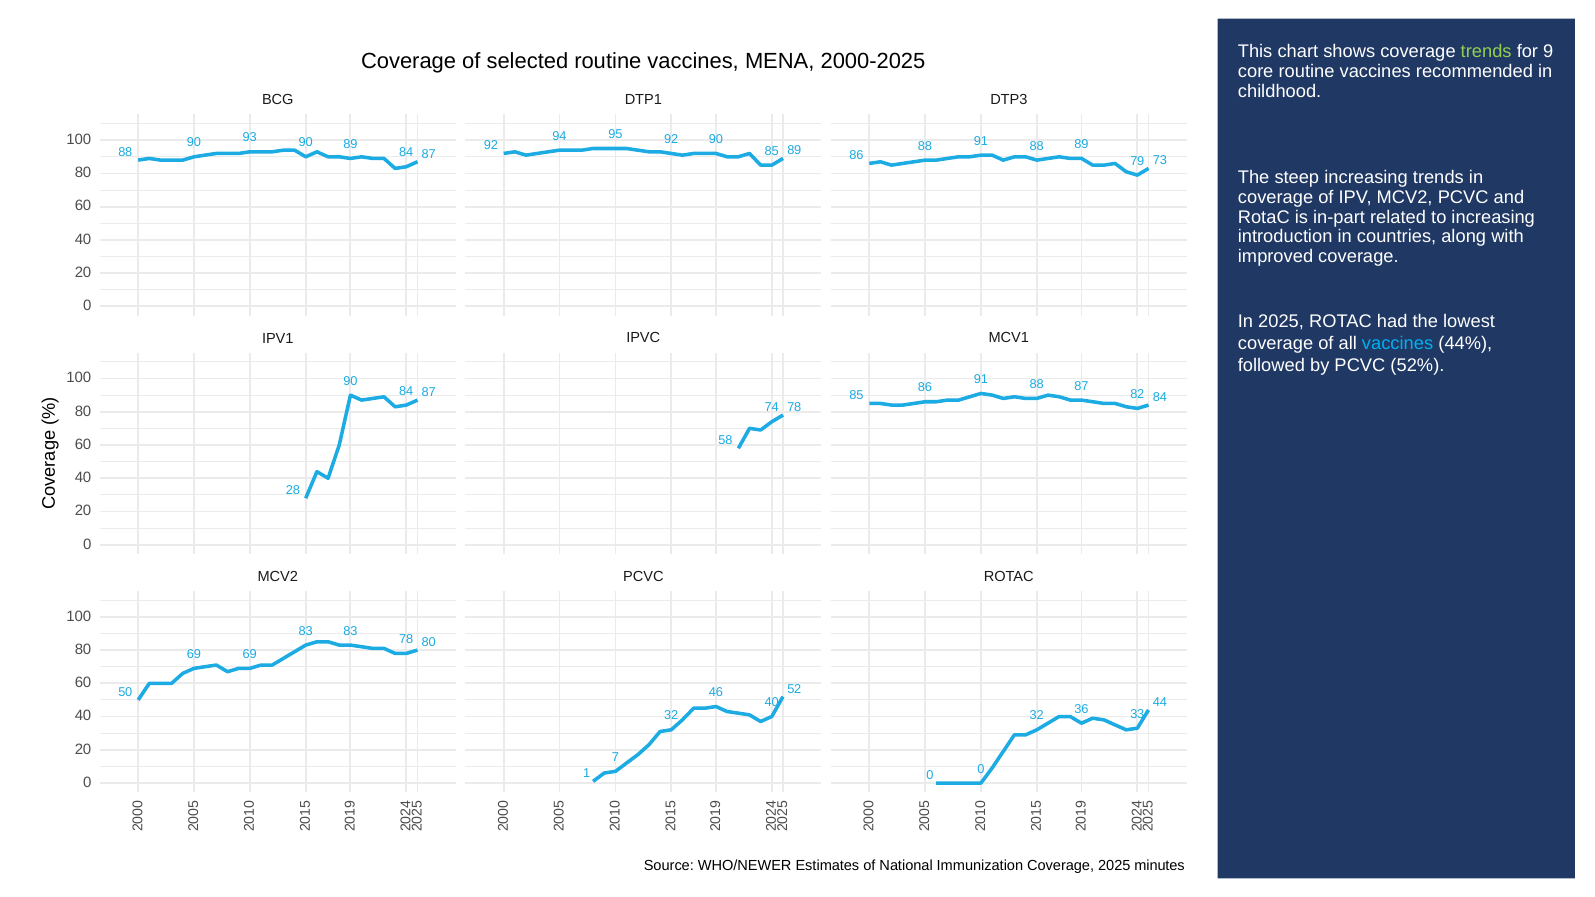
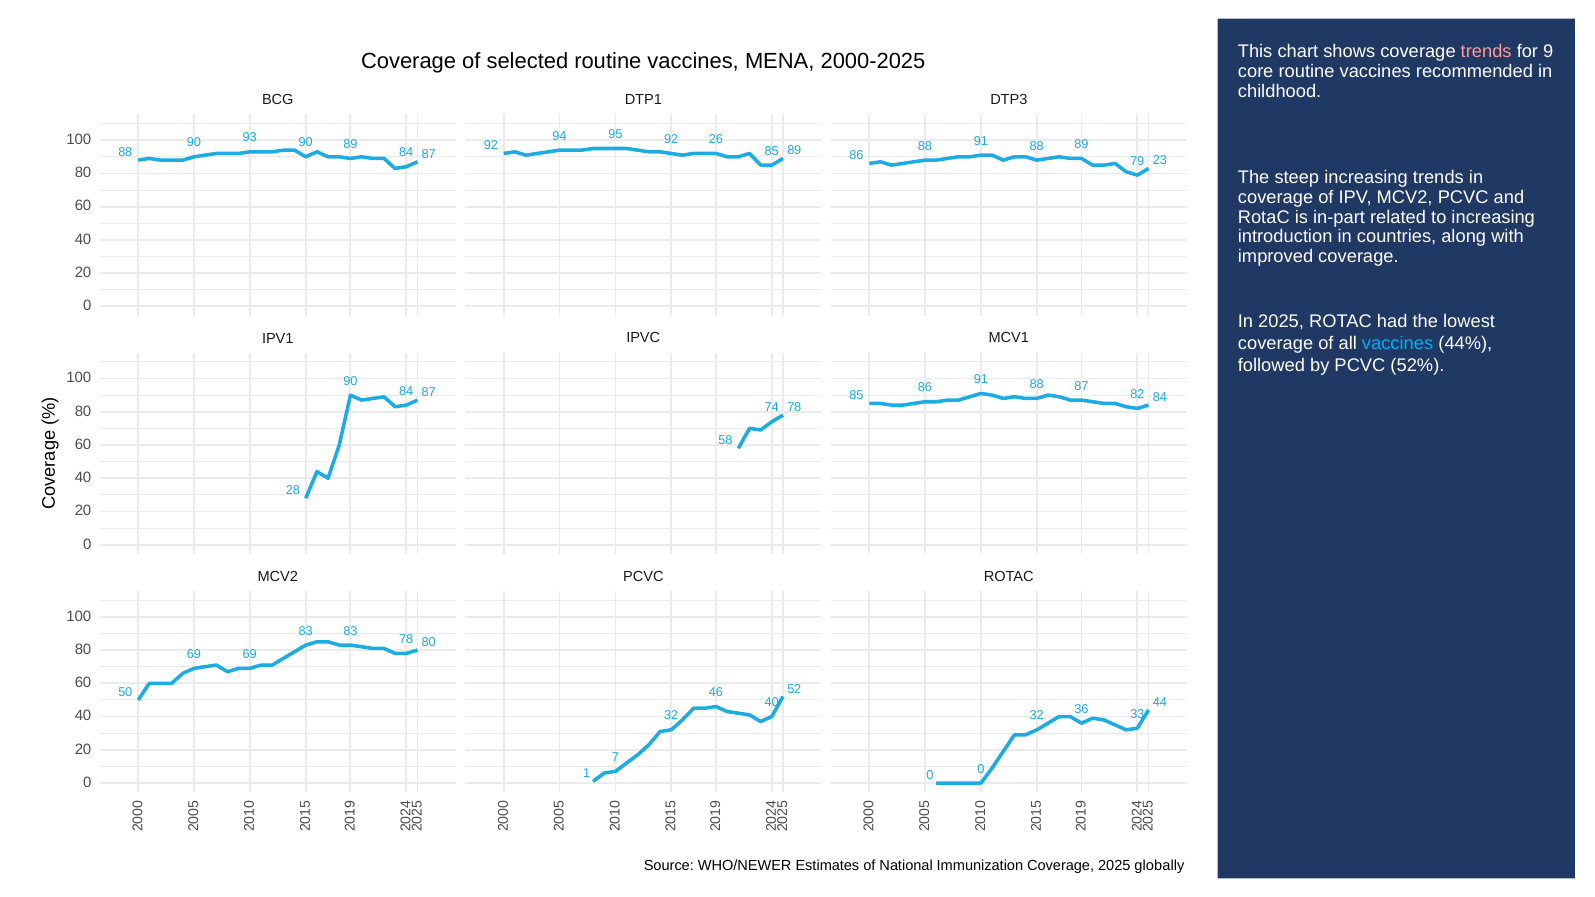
trends colour: light green -> pink (1486, 52)
92 90: 90 -> 26 (716, 139)
73: 73 -> 23 (1160, 161)
minutes: minutes -> globally (1159, 866)
